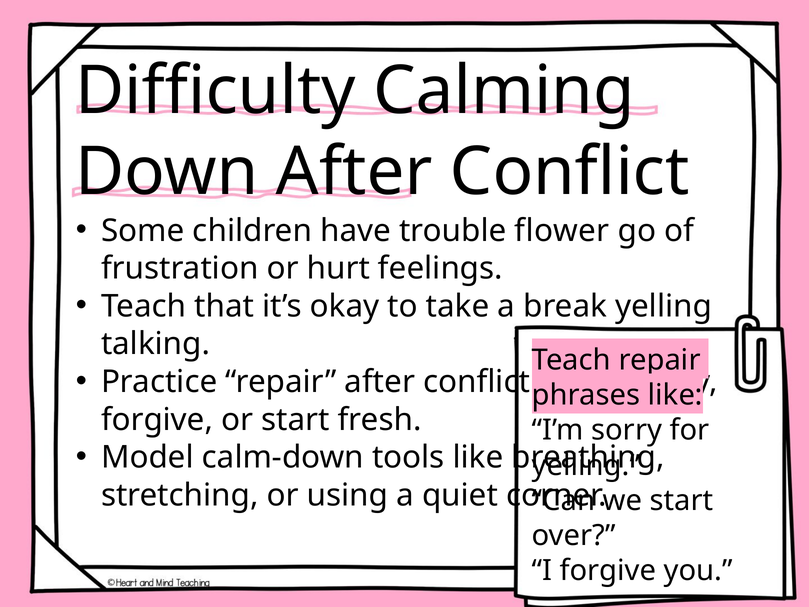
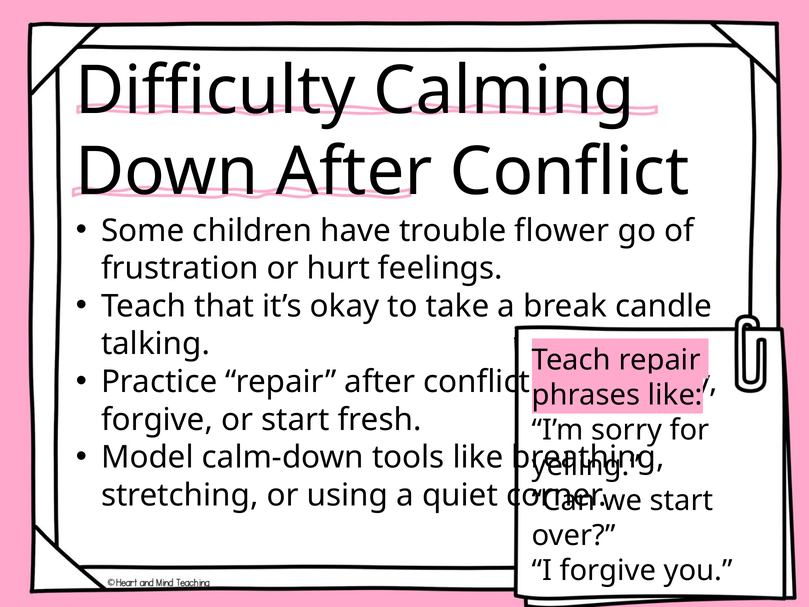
break yelling: yelling -> candle (664, 306)
